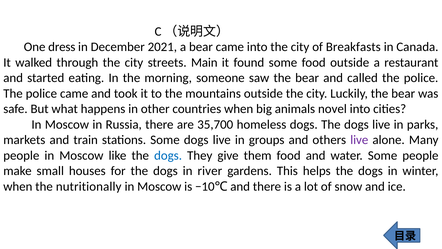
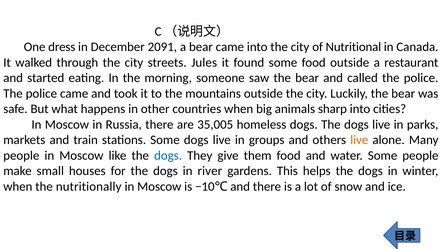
2021: 2021 -> 2091 (162, 47)
Breakfasts: Breakfasts -> Nutritional (353, 47)
Main: Main -> Jules (204, 62)
novel: novel -> sharp (332, 109)
35,700: 35,700 -> 35,005 (215, 124)
live colour: purple -> orange (359, 140)
